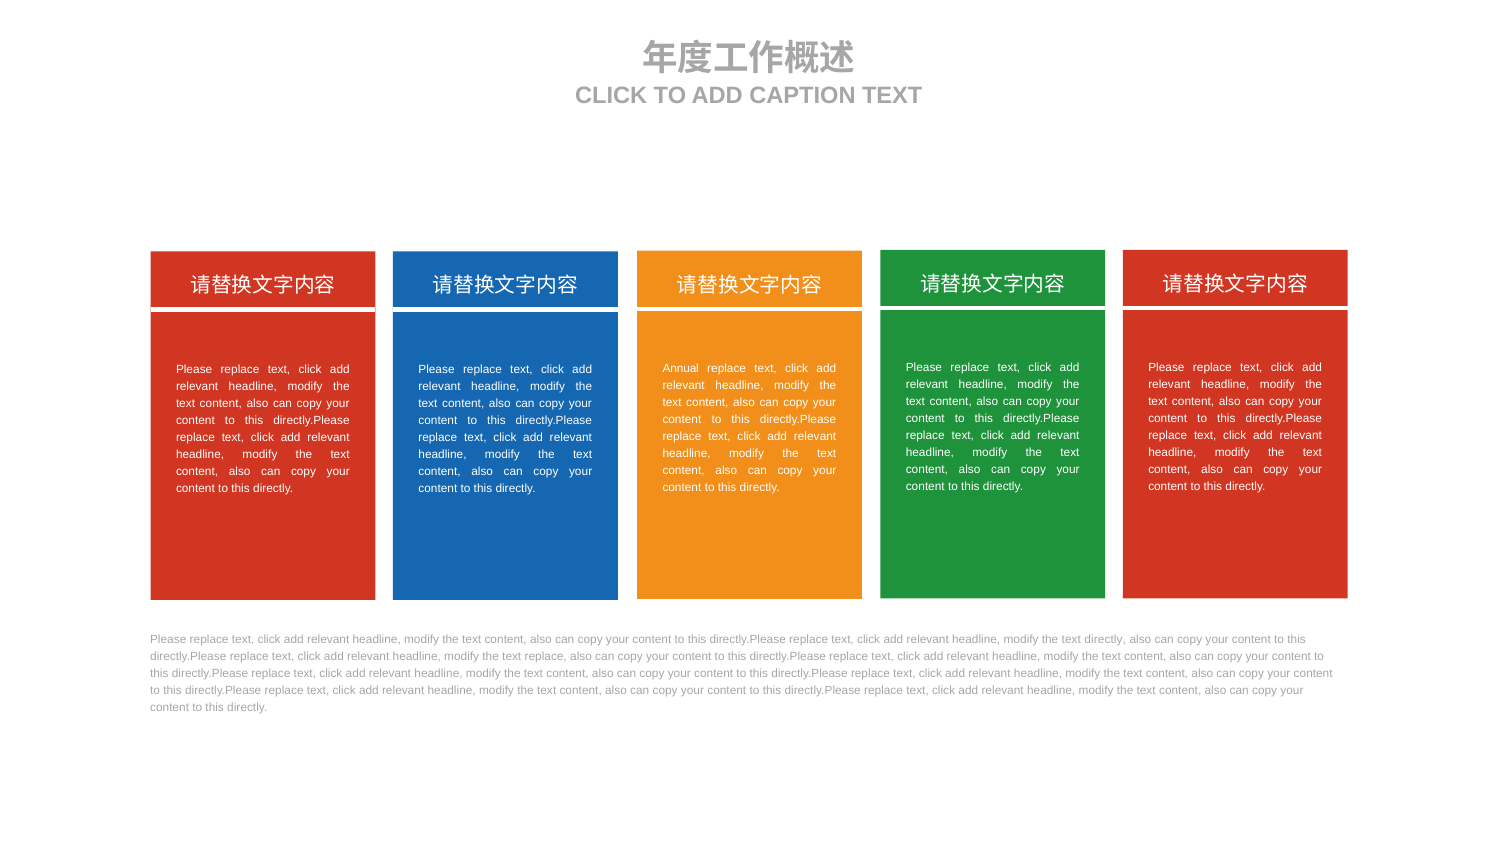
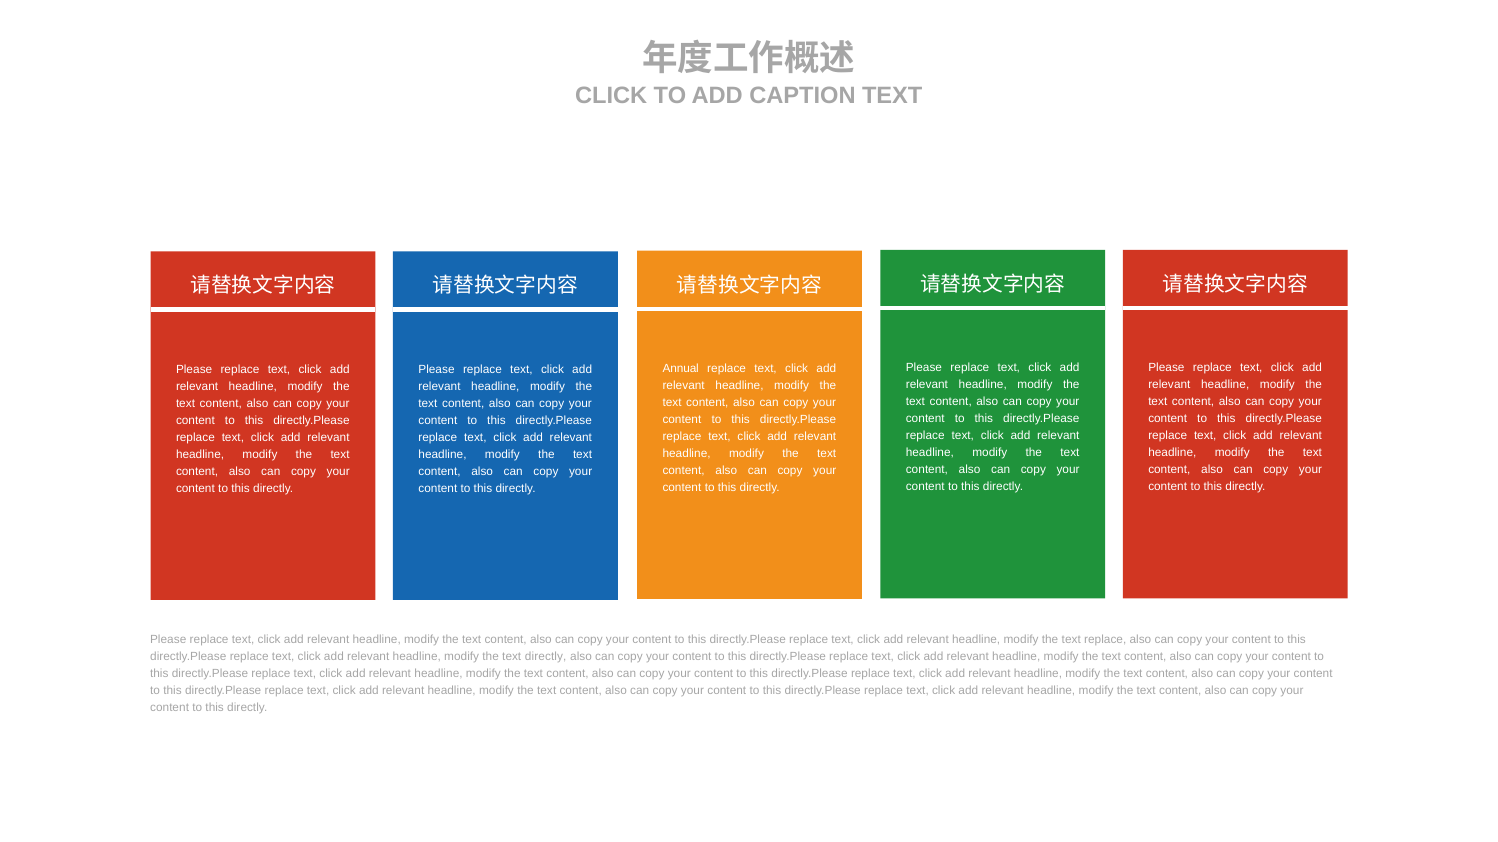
text directly: directly -> replace (1105, 640)
text replace: replace -> directly (546, 657)
